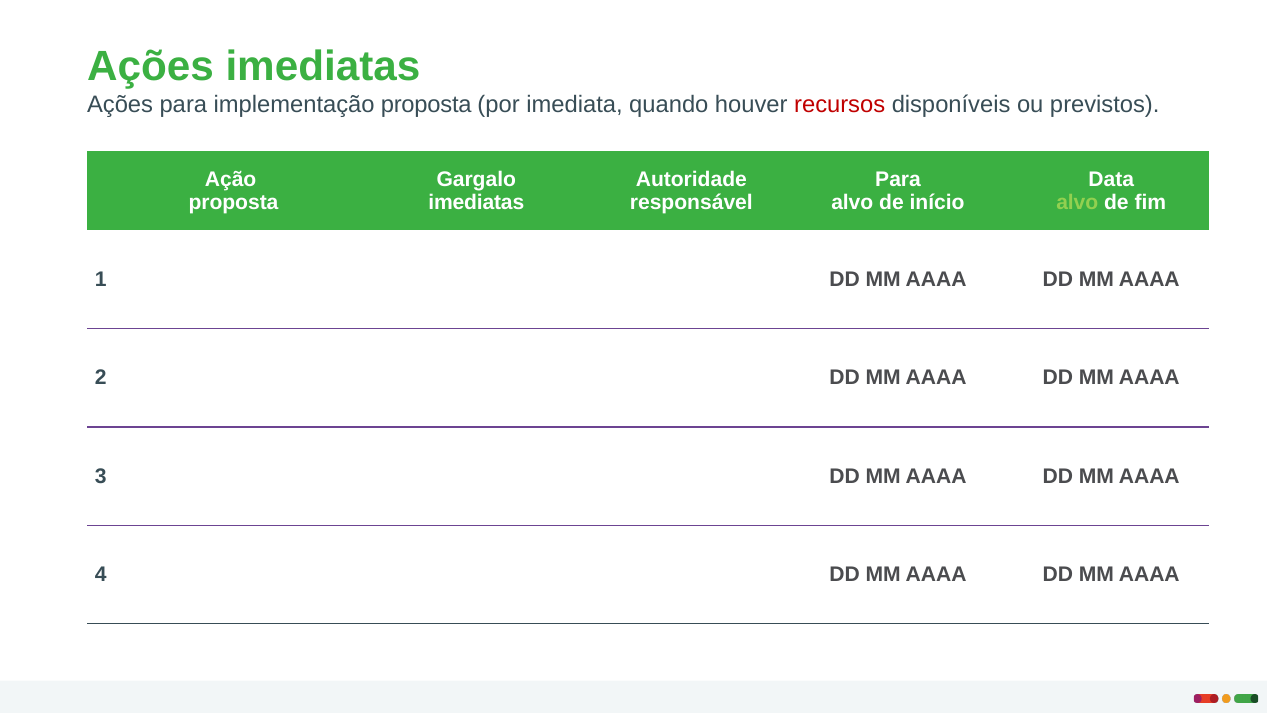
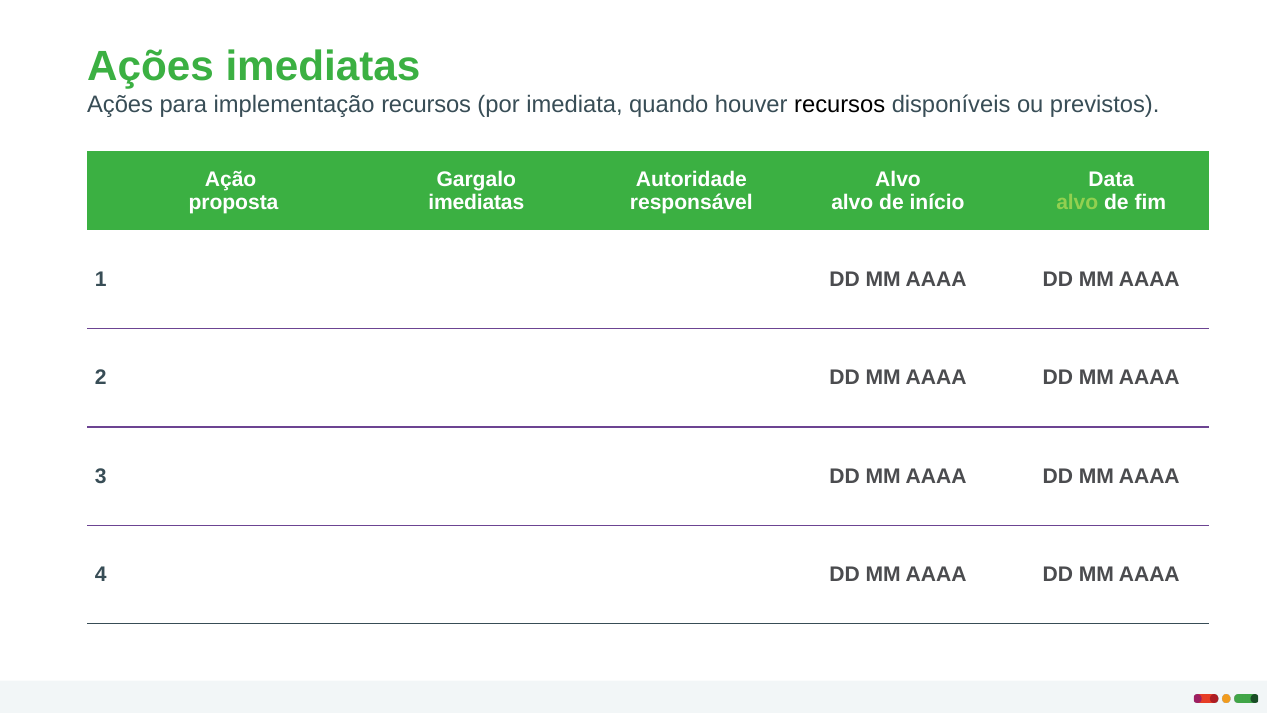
implementação proposta: proposta -> recursos (426, 105)
recursos colour: red -> black (840, 105)
Para: Para -> Alvo (898, 179)
